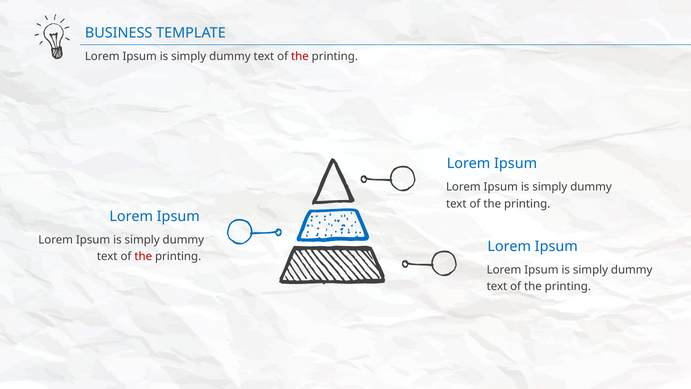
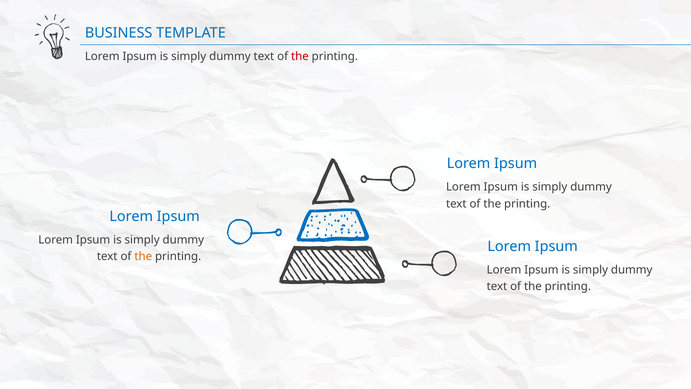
the colour: red -> orange (143, 256)
